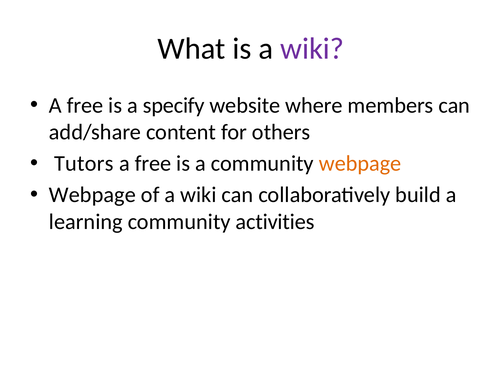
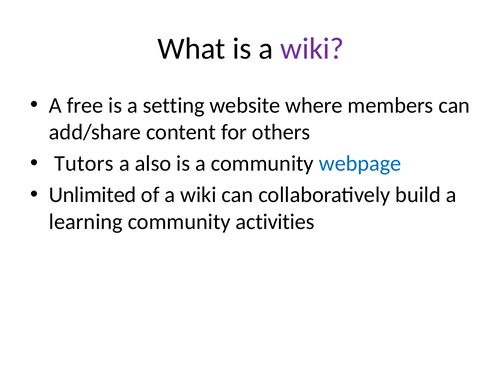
specify: specify -> setting (174, 105)
free: free -> also (153, 163)
webpage colour: orange -> blue (360, 163)
Webpage: Webpage -> Unlimited (93, 195)
